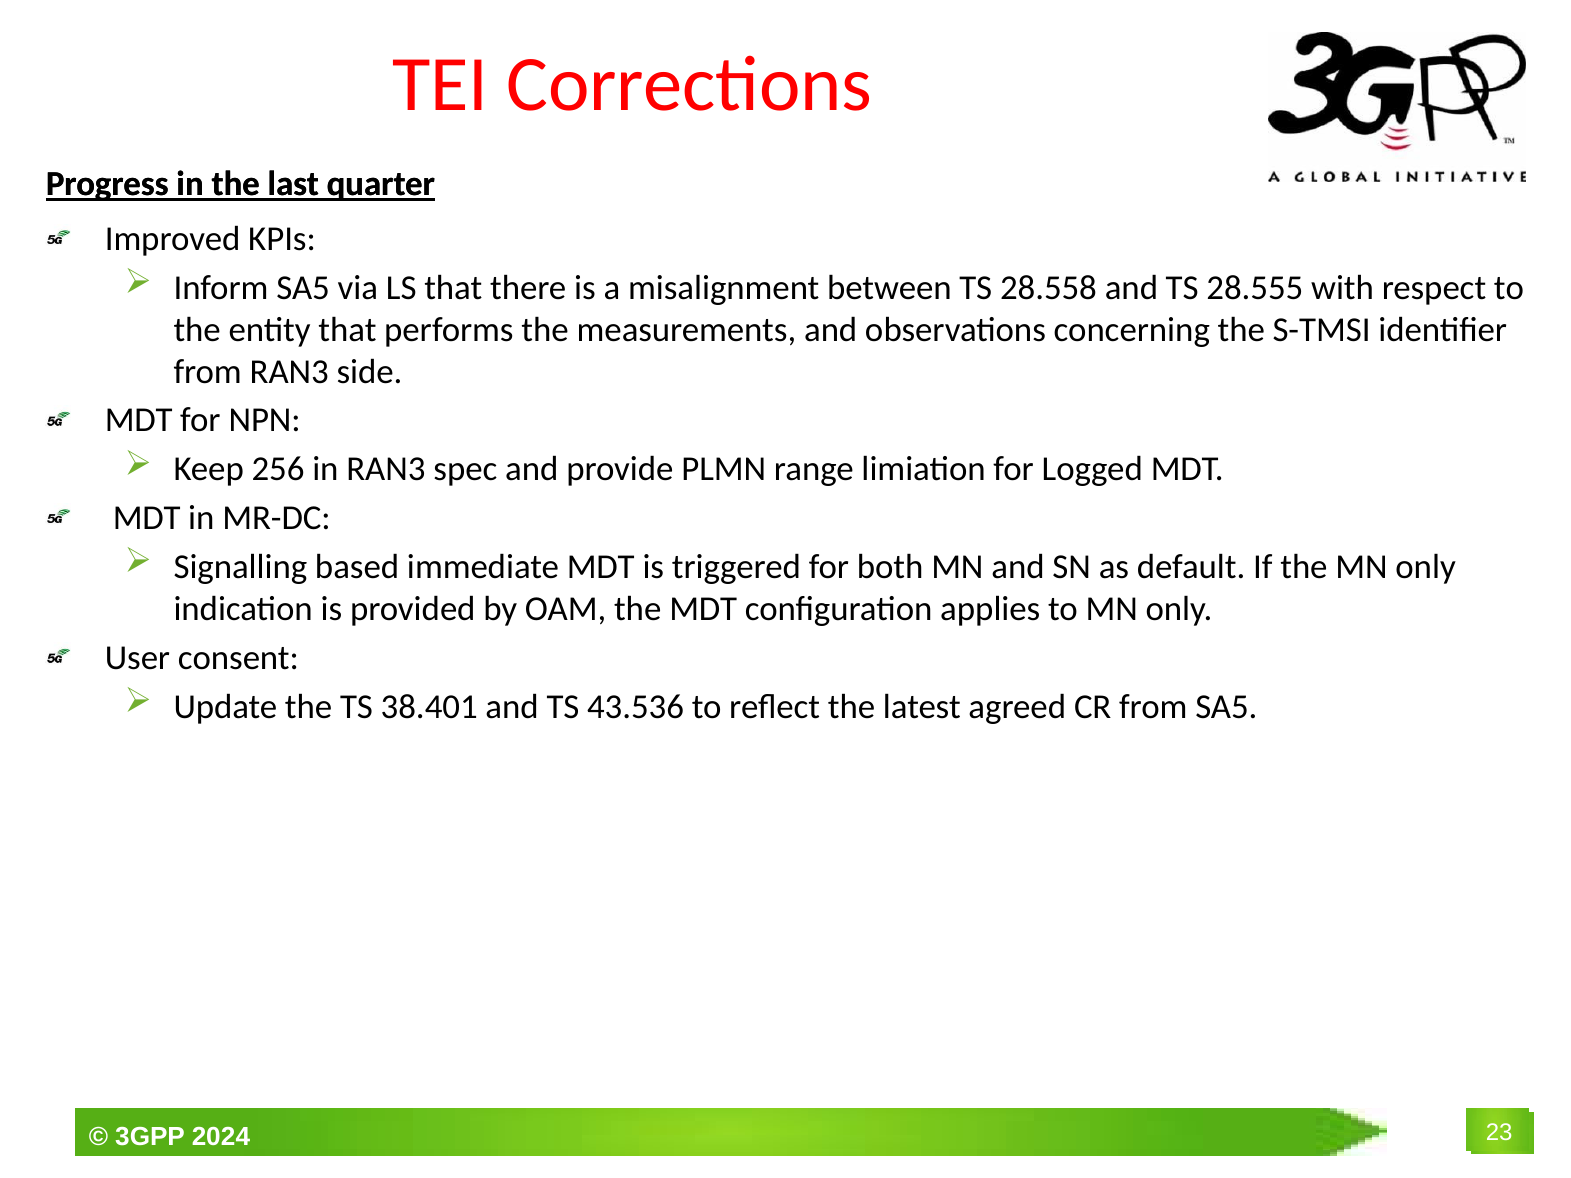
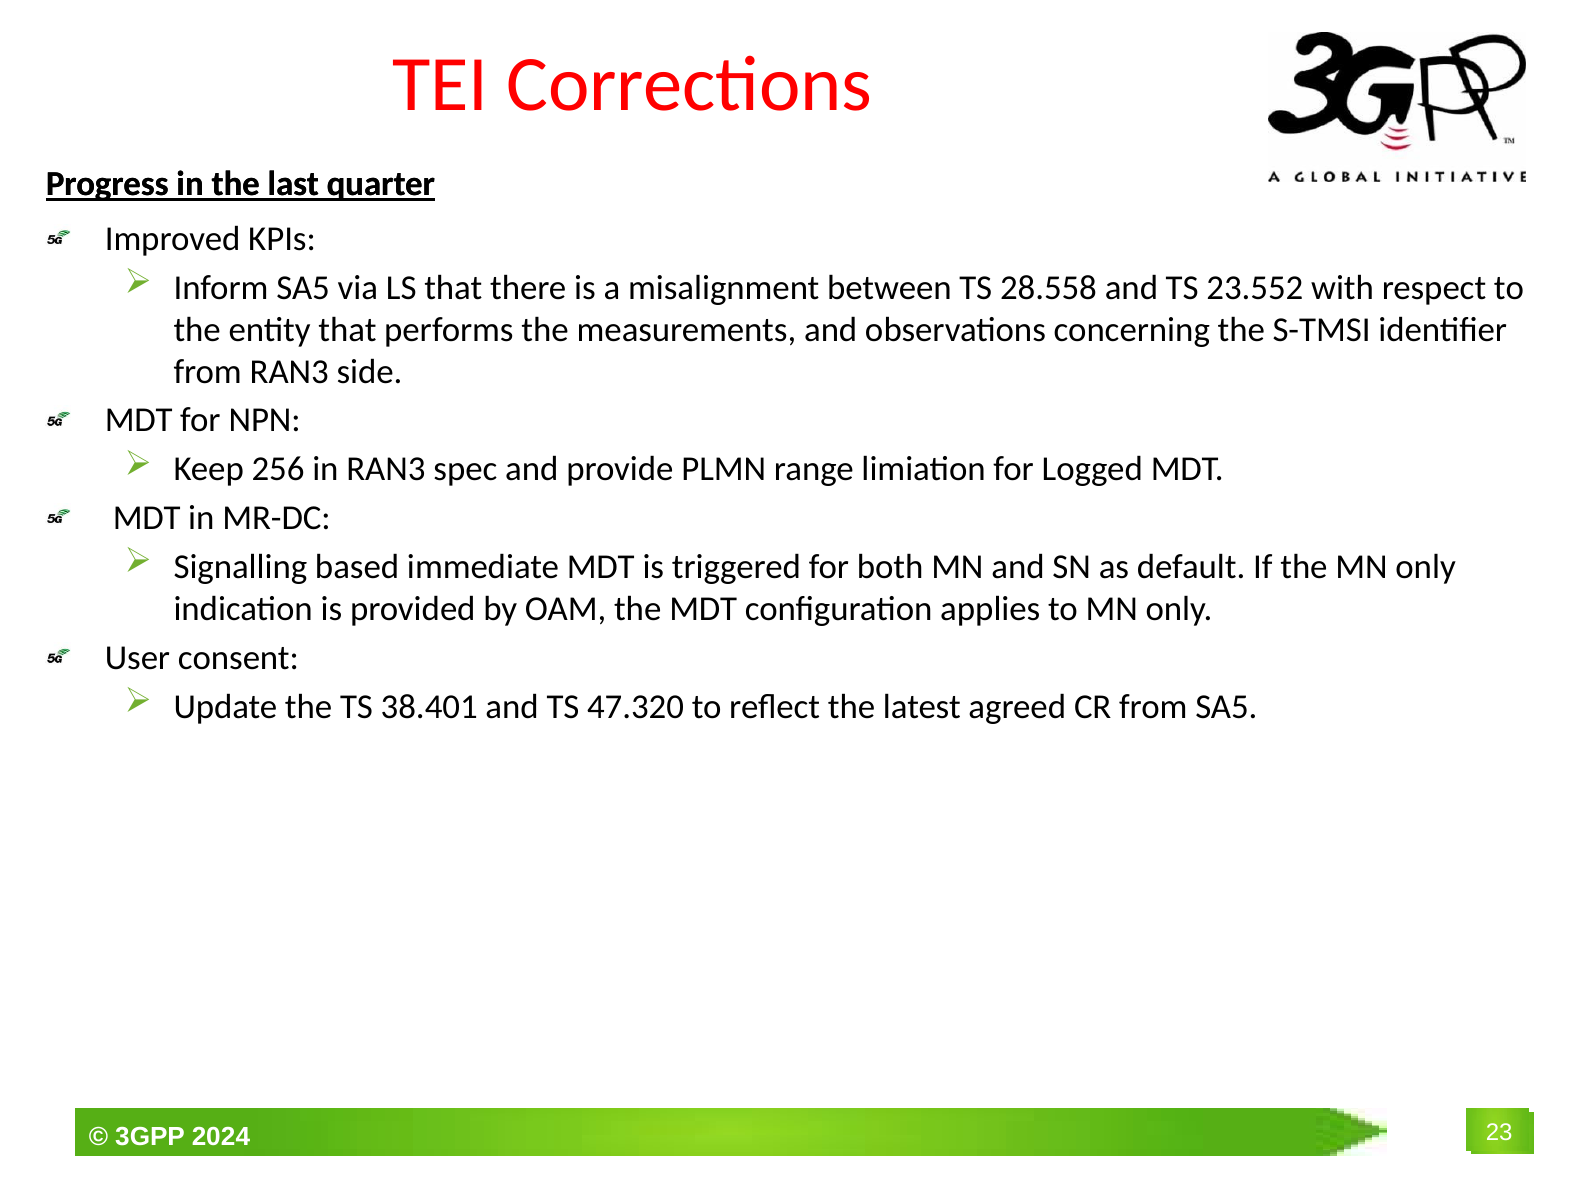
28.555: 28.555 -> 23.552 (1255, 288)
43.536: 43.536 -> 47.320 (636, 707)
